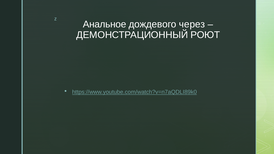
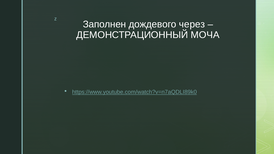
Анальное: Анальное -> Заполнен (105, 24)
РОЮТ: РОЮТ -> МОЧА (205, 35)
